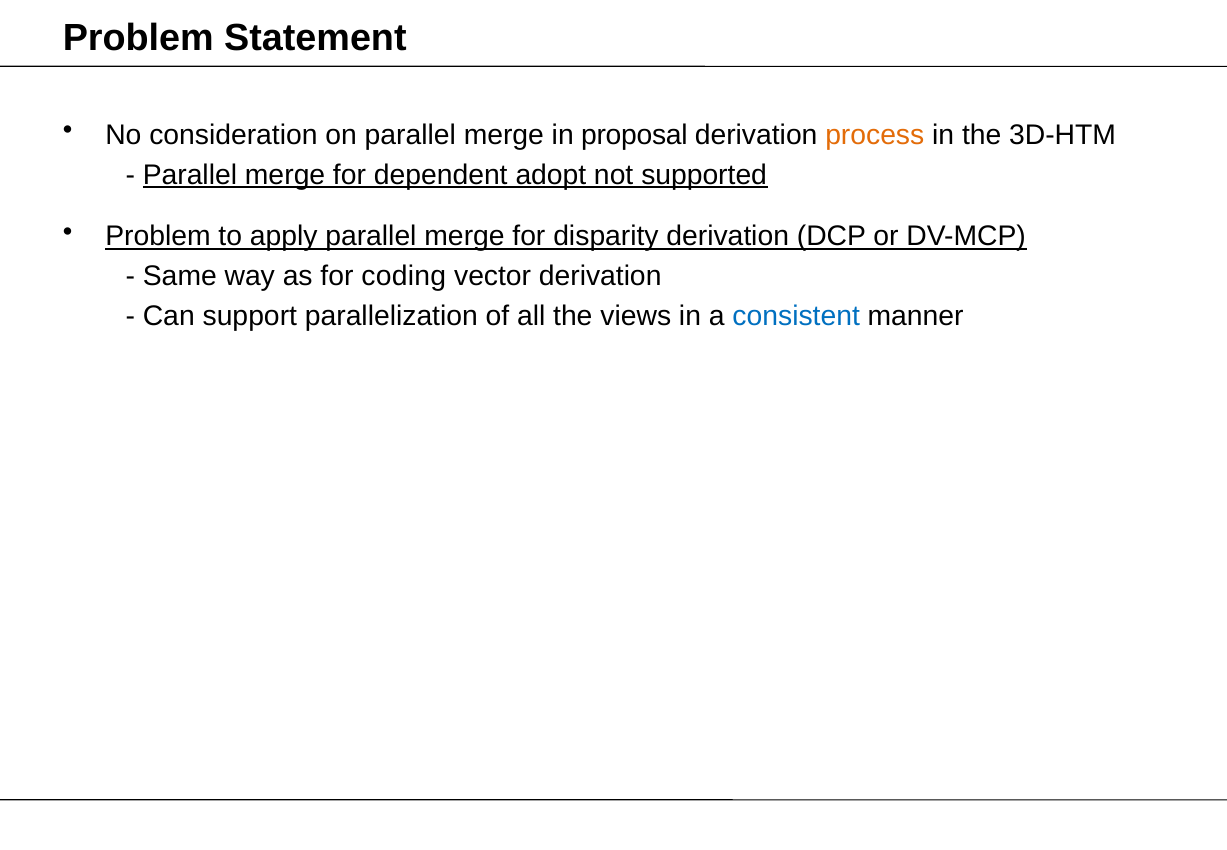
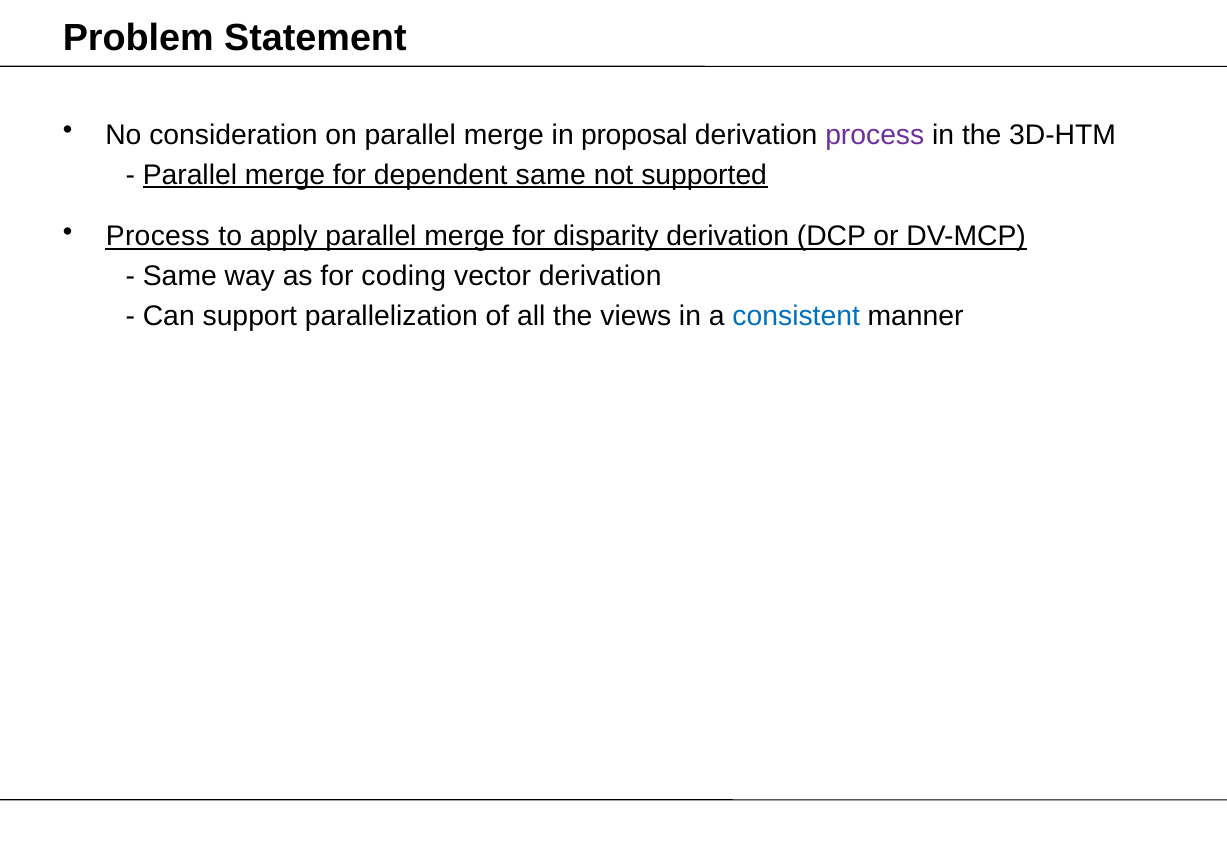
process colour: orange -> purple (875, 135)
dependent adopt: adopt -> same (551, 175)
Problem: Problem -> Process (158, 236)
